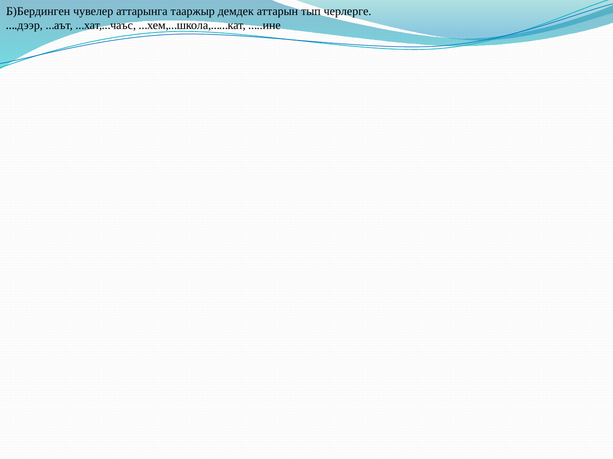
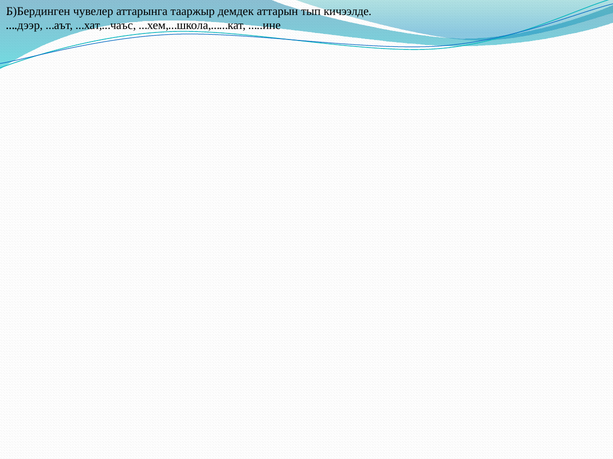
черлерге: черлерге -> кичээлде (348, 11)
